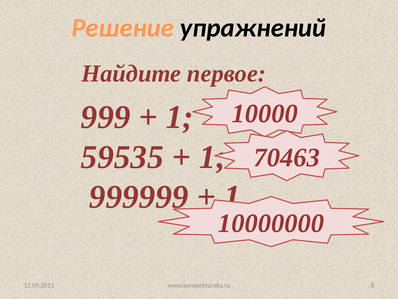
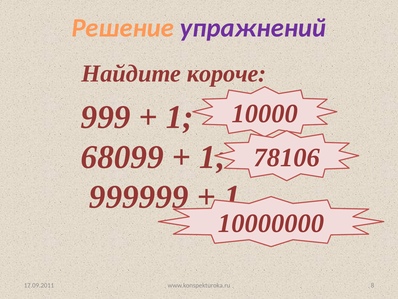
упражнений colour: black -> purple (253, 28)
первое: первое -> короче (227, 73)
59535: 59535 -> 68099 (122, 157)
70463: 70463 -> 78106 (287, 157)
